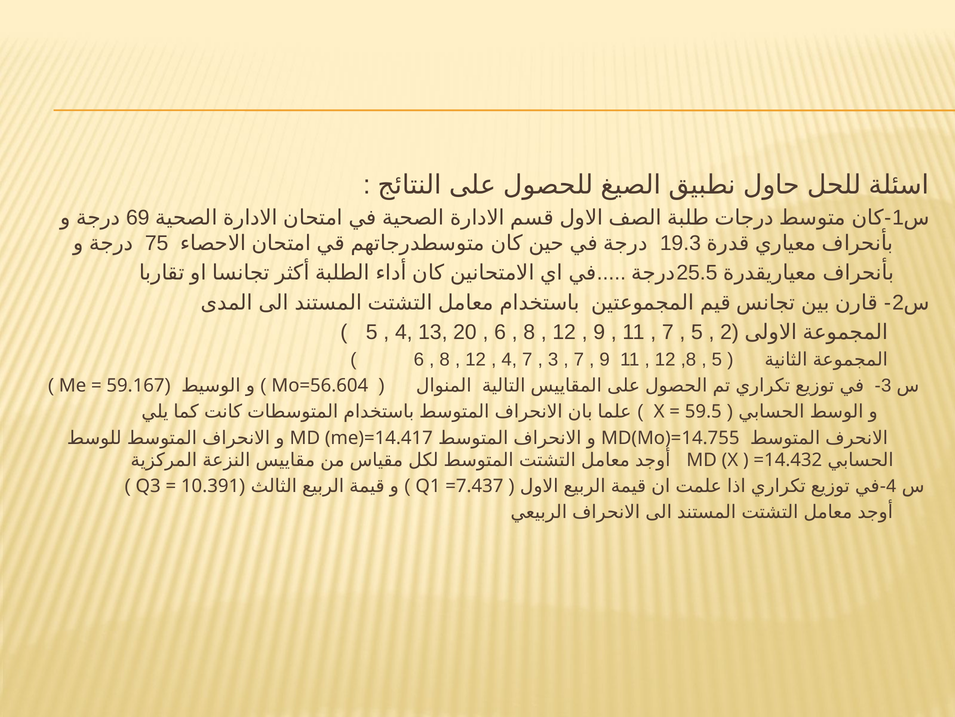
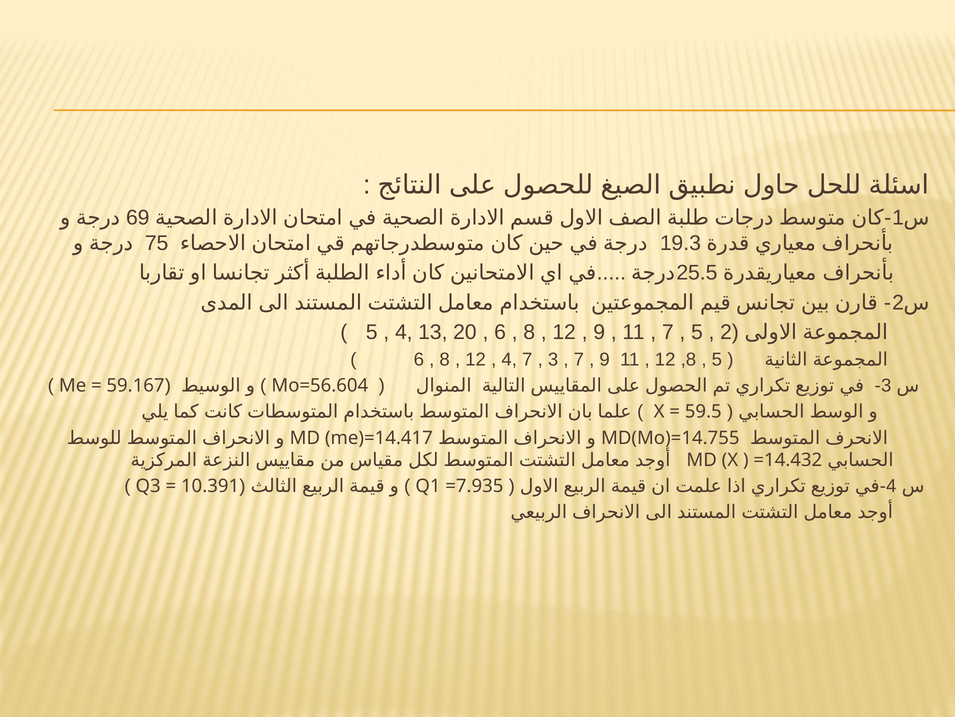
=7.437: =7.437 -> =7.935 (474, 486)
